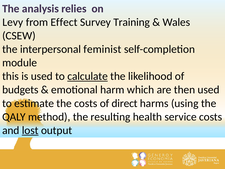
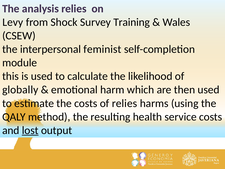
Effect: Effect -> Shock (64, 22)
calculate underline: present -> none (88, 76)
budgets: budgets -> globally (20, 90)
of direct: direct -> relies (125, 103)
